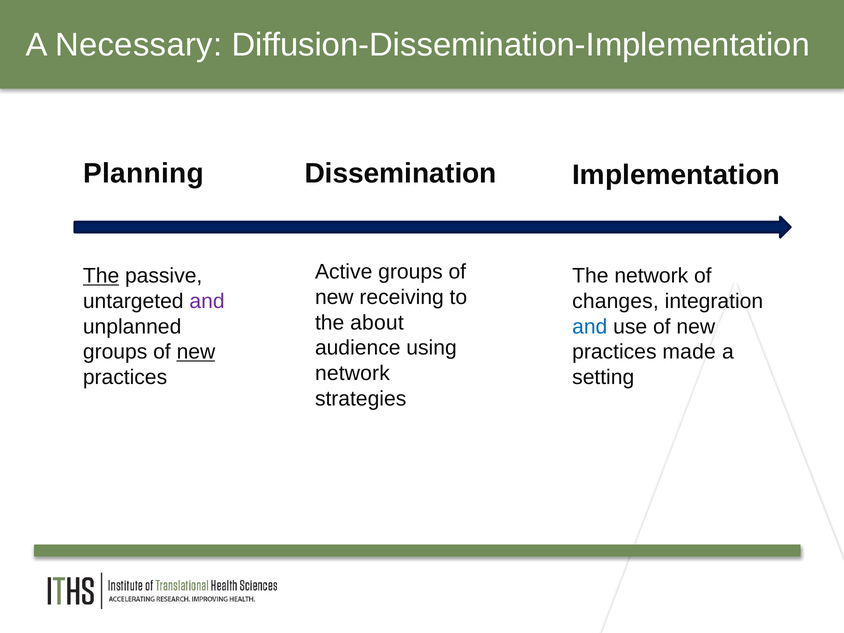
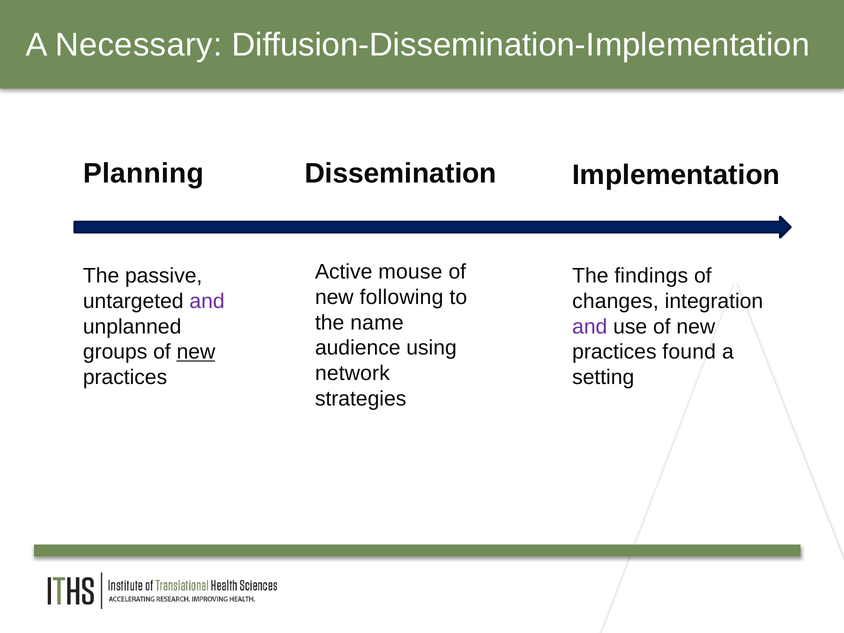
Active groups: groups -> mouse (410, 272)
The underline: present -> none (101, 276)
The network: network -> findings (651, 276)
receiving: receiving -> following (402, 297)
about: about -> name (377, 323)
and colour: blue -> purple (590, 327)
made: made -> found (689, 352)
